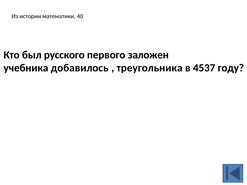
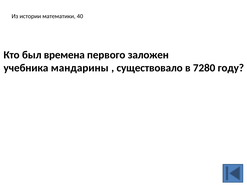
русского: русского -> времена (64, 55)
добавилось: добавилось -> мандарины (80, 68)
треугольника: треугольника -> существовало (150, 68)
4537: 4537 -> 7280 (204, 68)
